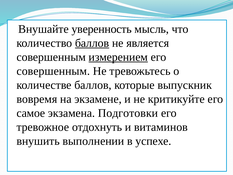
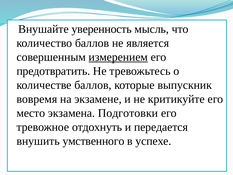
баллов underline: present -> none (92, 43)
совершенным: совершенным -> предотвратить (53, 71)
самое: самое -> место (31, 113)
витаминов: витаминов -> передается (161, 127)
выполнении: выполнении -> умственного (93, 141)
